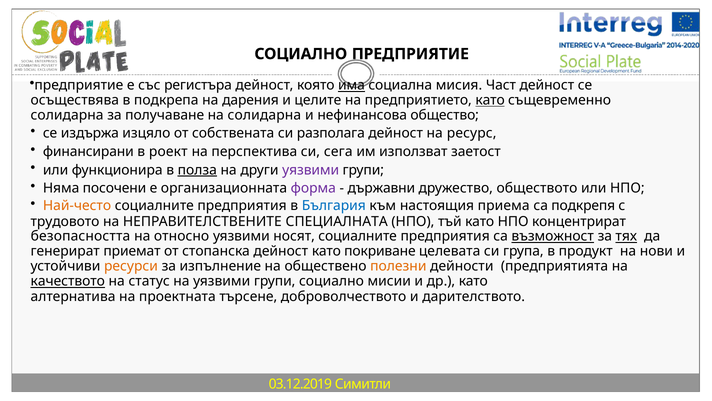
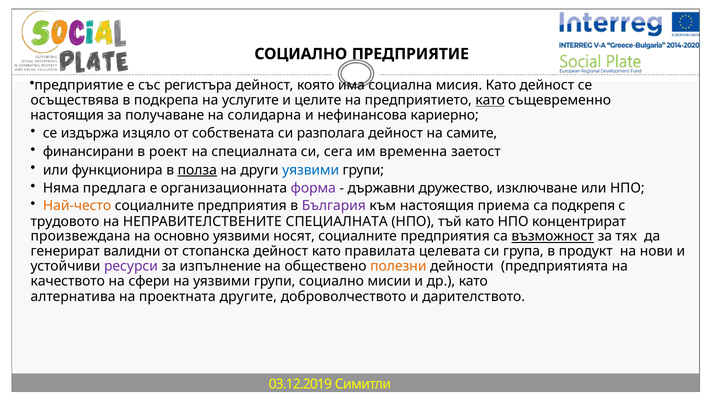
има underline: present -> none (351, 85)
мисия Част: Част -> Като (501, 85)
дарения: дарения -> услугите (250, 100)
солидарна: солидарна -> настоящия (67, 115)
общество: общество -> кариерно (445, 115)
ресурс: ресурс -> самите (472, 133)
на перспектива: перспектива -> специалната (254, 152)
използват: използват -> временна (413, 152)
уязвими colour: purple -> blue (311, 170)
посочени: посочени -> предлага (114, 188)
обществото: обществото -> изключване (537, 188)
България colour: blue -> purple (334, 206)
безопасността: безопасността -> произвеждана (81, 236)
относно: относно -> основно (182, 236)
тях underline: present -> none (626, 236)
приемат: приемат -> валидни (132, 251)
покриване: покриване -> правилата (380, 251)
ресурси colour: orange -> purple (131, 266)
качеството underline: present -> none (68, 281)
статус: статус -> сфери (149, 281)
търсене: търсене -> другите (248, 296)
